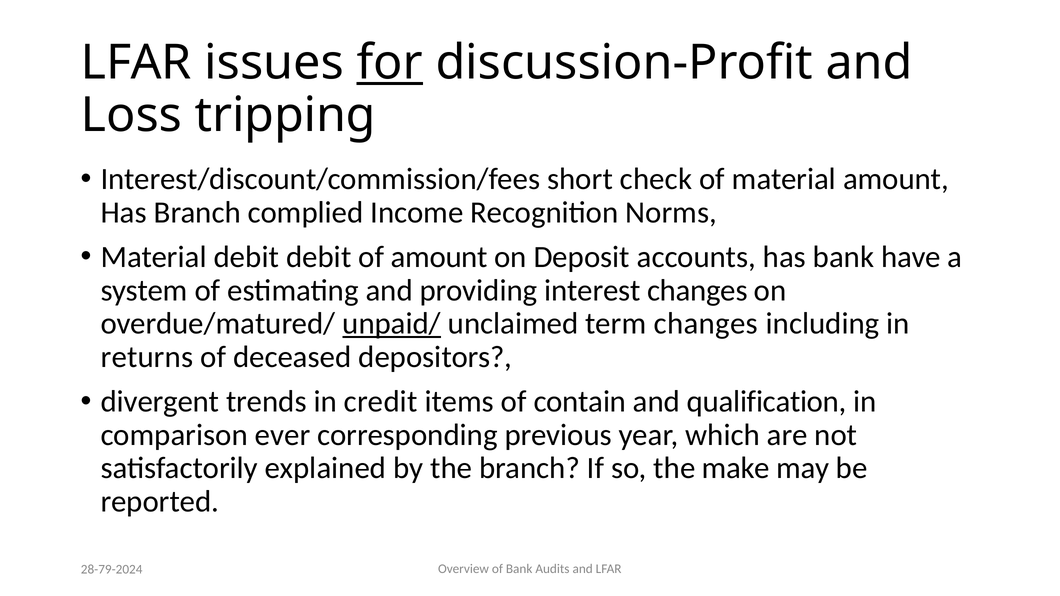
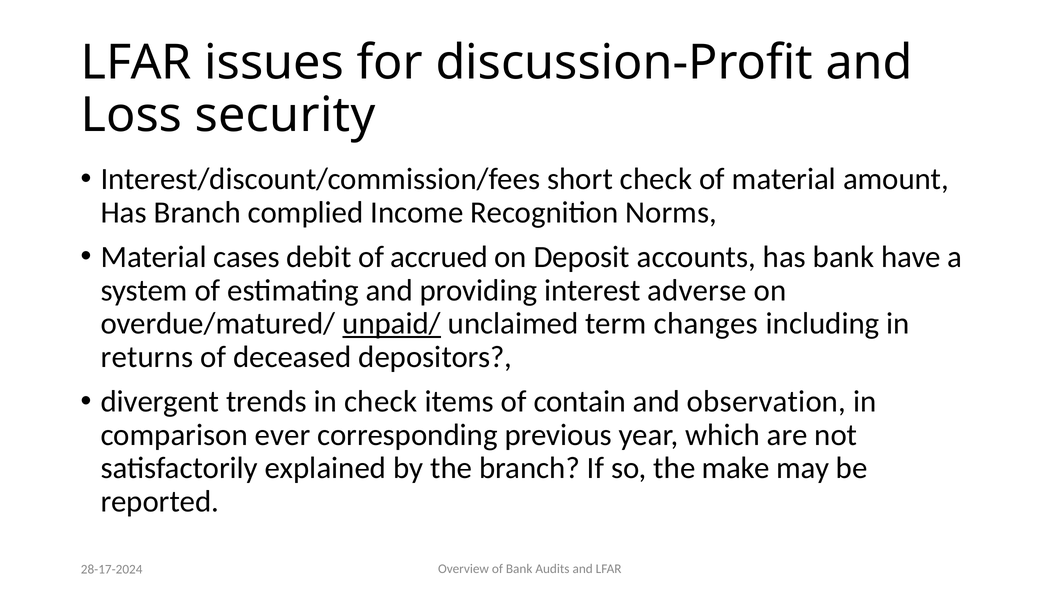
for underline: present -> none (390, 63)
tripping: tripping -> security (285, 115)
Material debit: debit -> cases (247, 257)
of amount: amount -> accrued (439, 257)
interest changes: changes -> adverse (697, 290)
in credit: credit -> check (381, 402)
qualification: qualification -> observation (767, 402)
28-79-2024: 28-79-2024 -> 28-17-2024 (112, 569)
